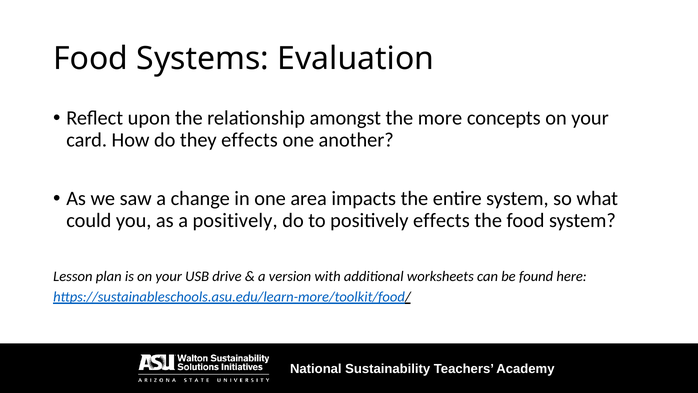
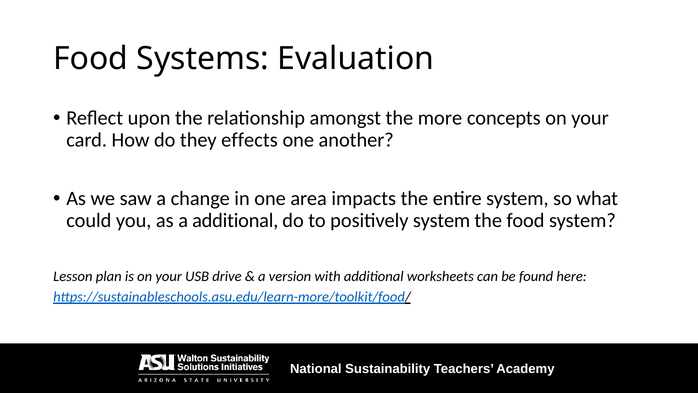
a positively: positively -> additional (235, 221)
positively effects: effects -> system (442, 221)
